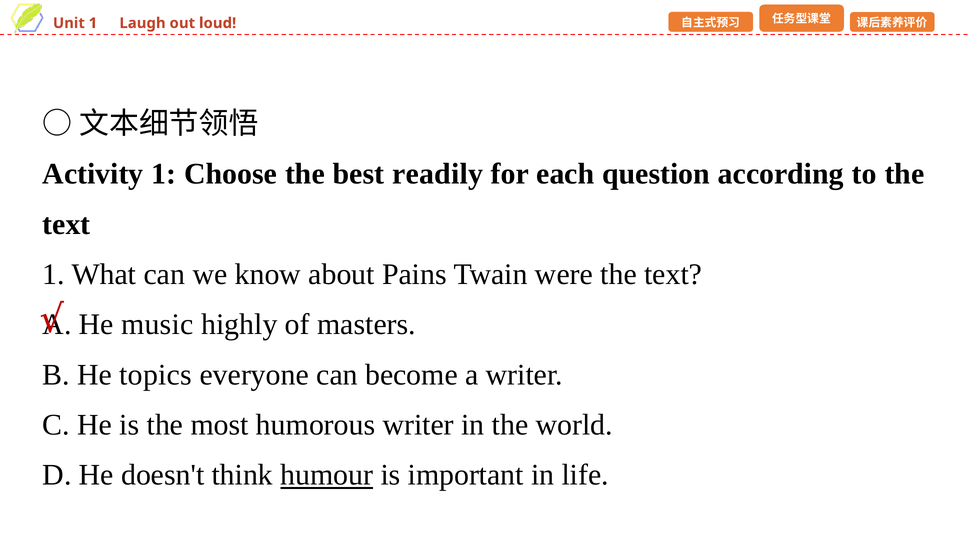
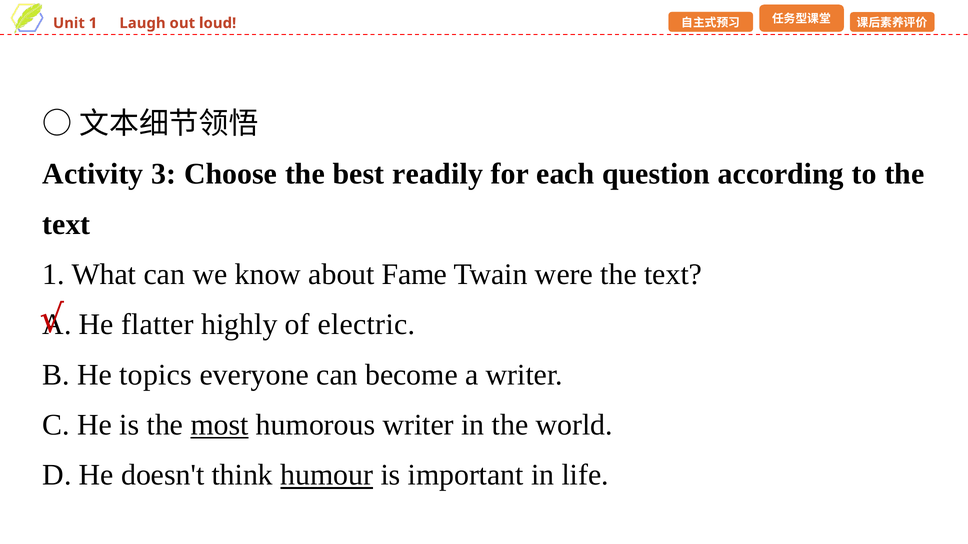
Activity 1: 1 -> 3 (164, 174)
Pains: Pains -> Fame (415, 275)
music: music -> flatter (157, 325)
masters: masters -> electric (366, 325)
most underline: none -> present (220, 425)
